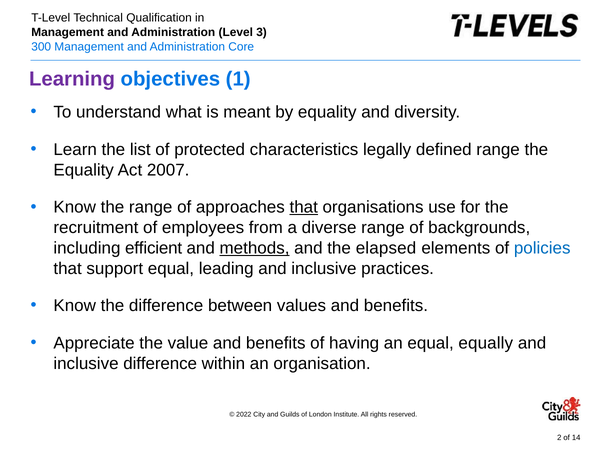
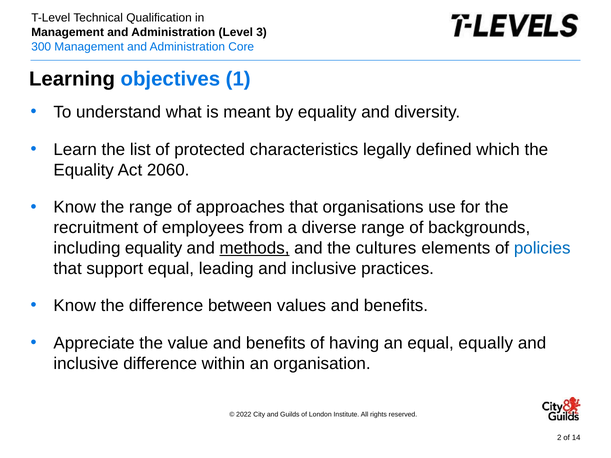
Learning colour: purple -> black (72, 79)
defined range: range -> which (498, 150)
2007: 2007 -> 2060 (168, 170)
that underline: present -> none (304, 207)
including efficient: efficient -> equality (154, 248)
elapsed: elapsed -> cultures (386, 248)
